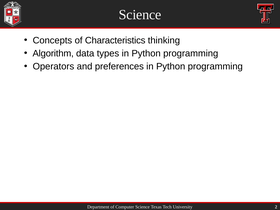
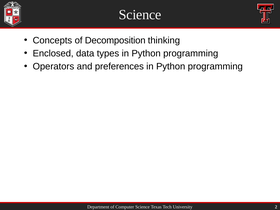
Characteristics: Characteristics -> Decomposition (115, 40)
Algorithm: Algorithm -> Enclosed (53, 53)
